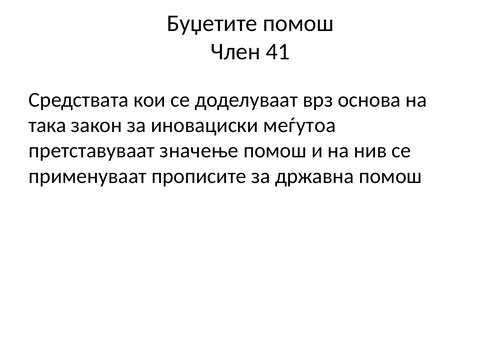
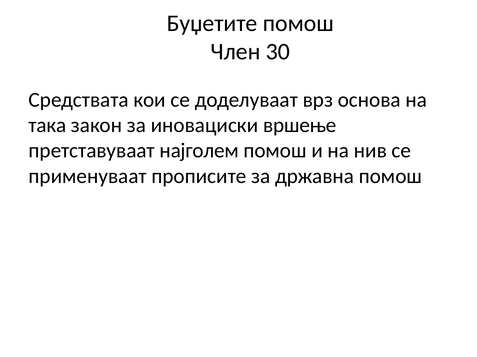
41: 41 -> 30 (278, 52)
меѓутоа: меѓутоа -> вршење (300, 126)
значење: значење -> најголем (199, 151)
